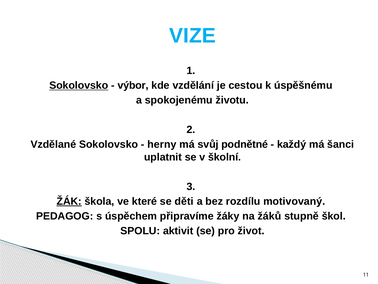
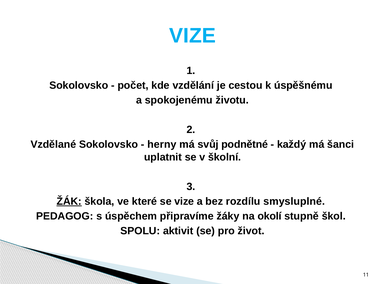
Sokolovsko underline: present -> none (79, 85)
výbor: výbor -> počet (133, 85)
se děti: děti -> vize (184, 201)
motivovaný: motivovaný -> smysluplné (294, 201)
žáků: žáků -> okolí (270, 216)
